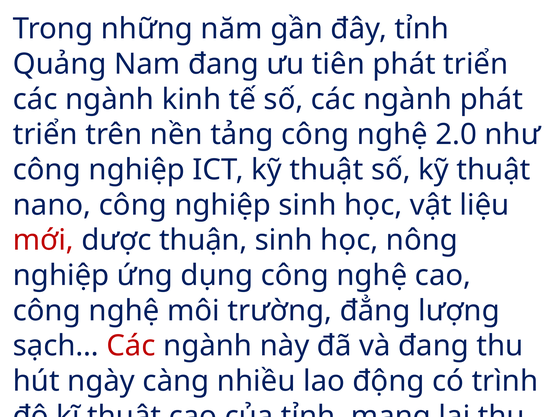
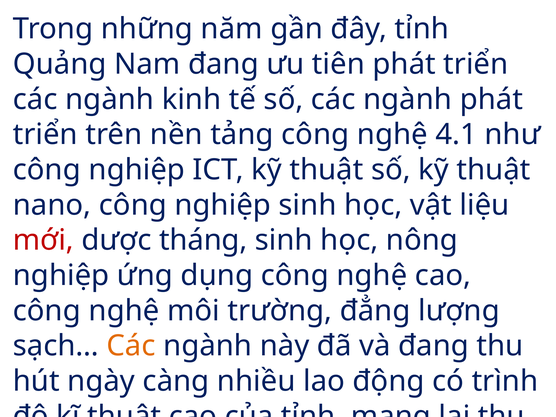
2.0: 2.0 -> 4.1 (456, 135)
thuận: thuận -> tháng (203, 240)
Các colour: red -> orange (131, 346)
